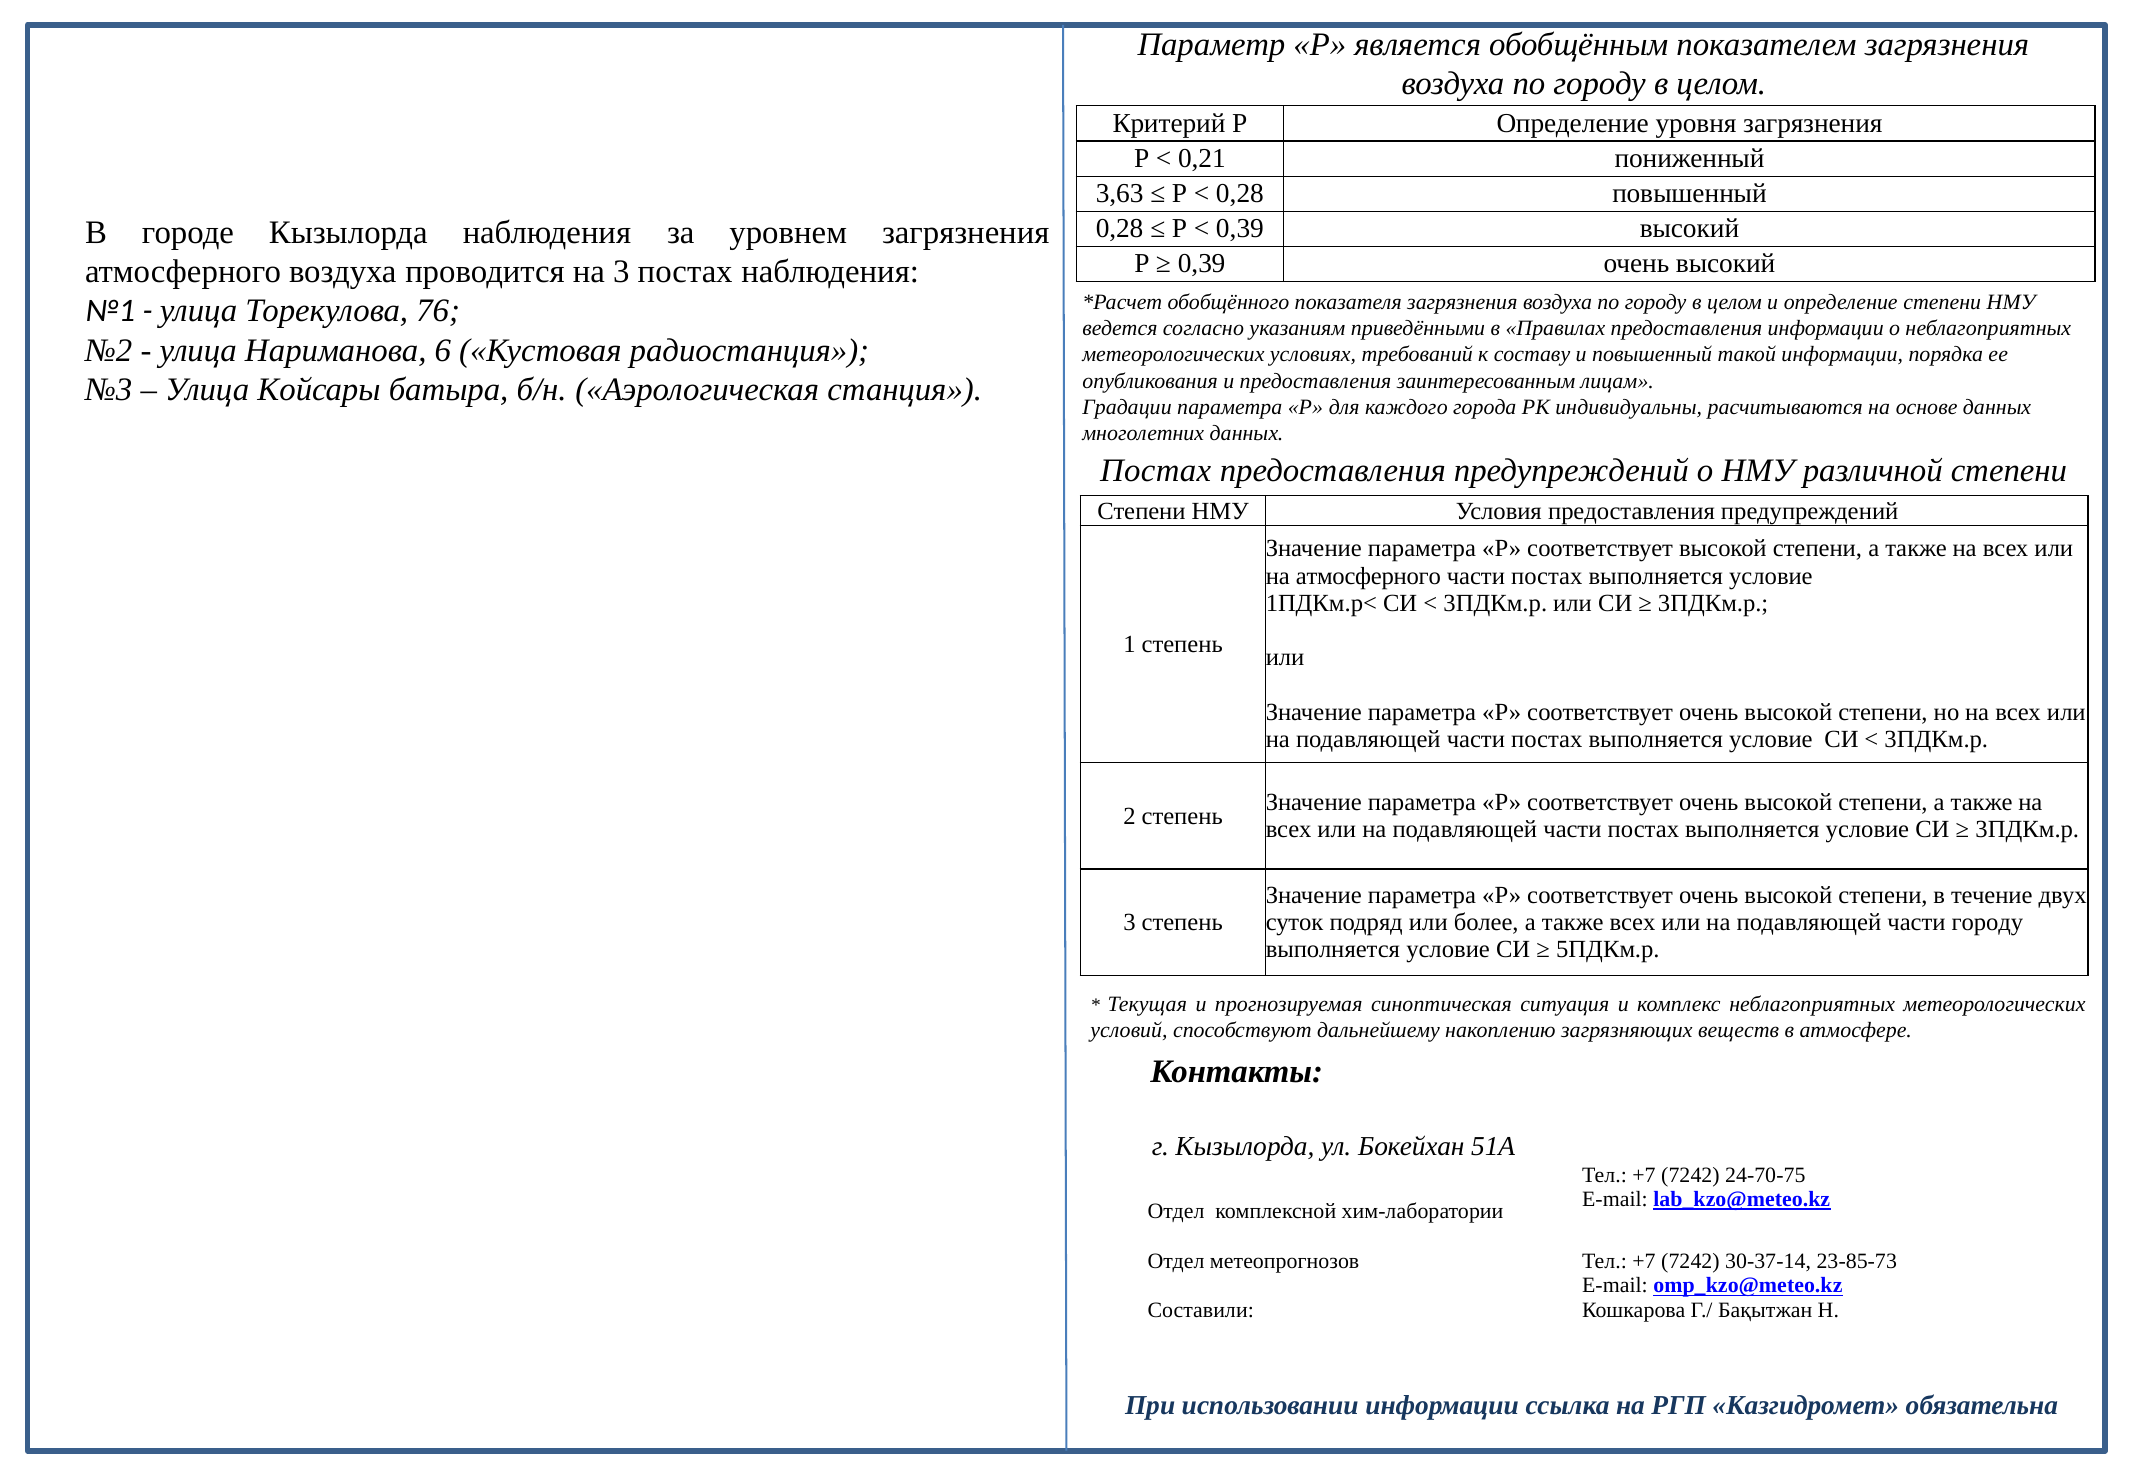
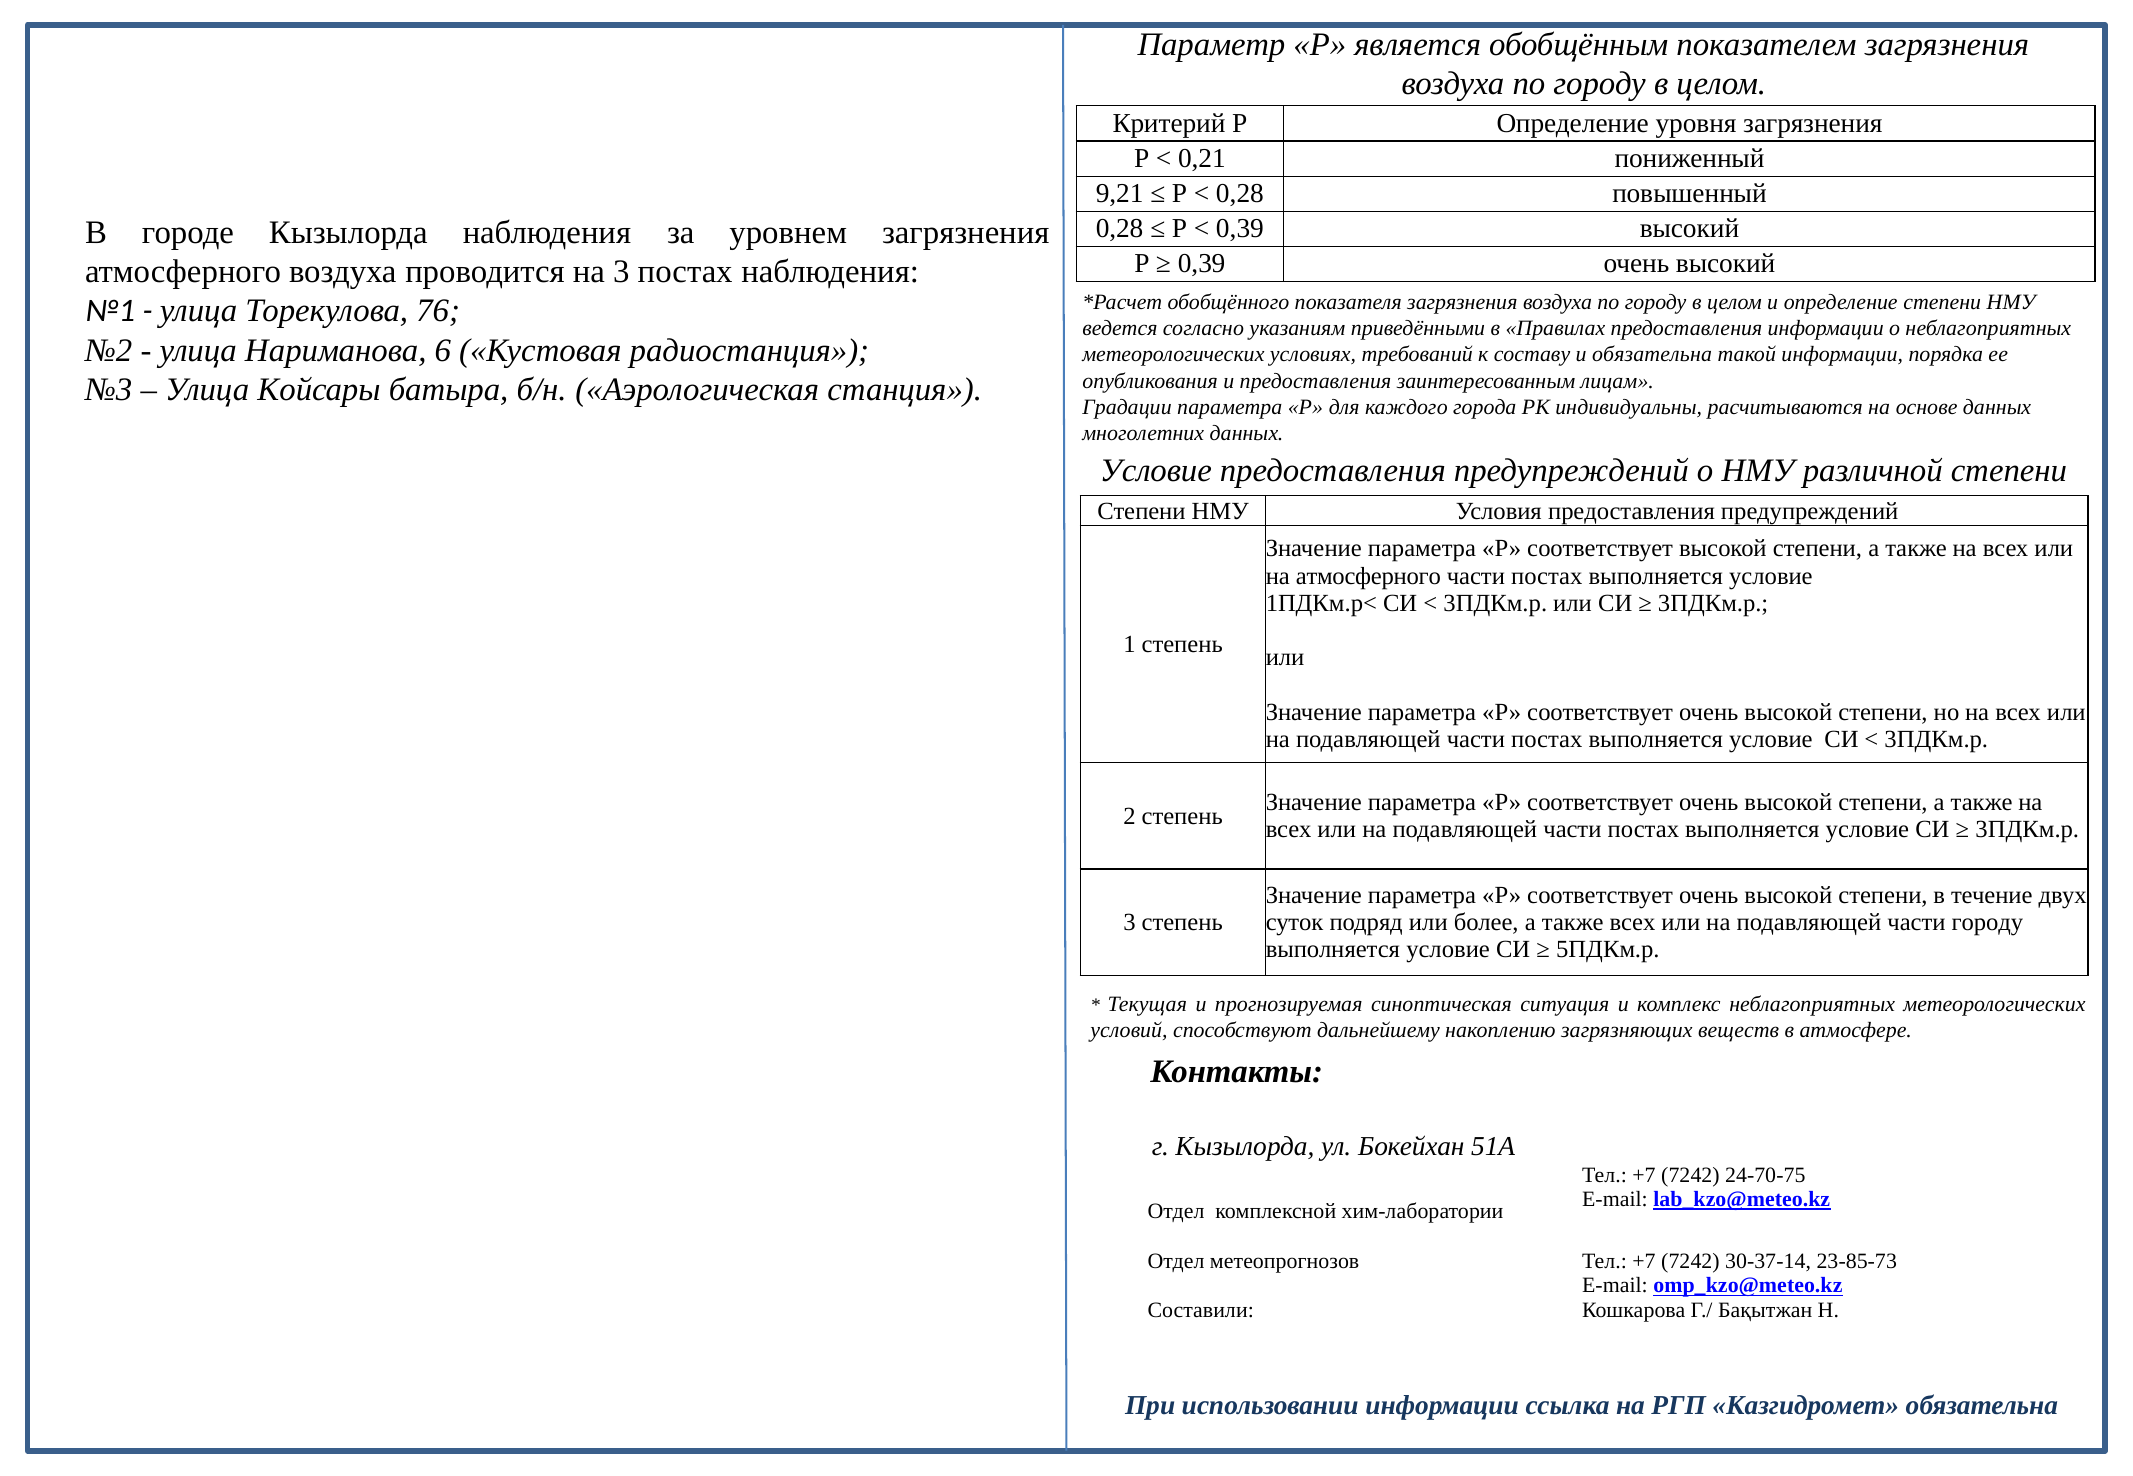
3,63: 3,63 -> 9,21 (1120, 194)
и повышенный: повышенный -> обязательна (1652, 355)
Постах: Постах -> Условие (1156, 471)
